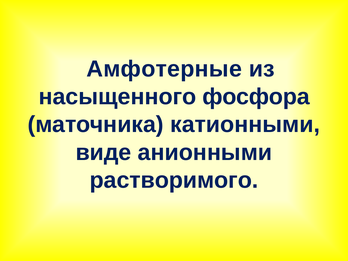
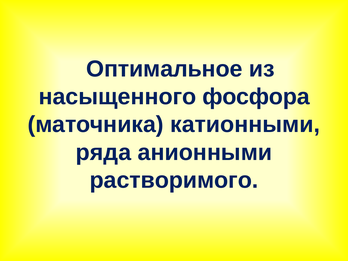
Амфотерные: Амфотерные -> Оптимальное (164, 69)
виде: виде -> ряда (103, 152)
